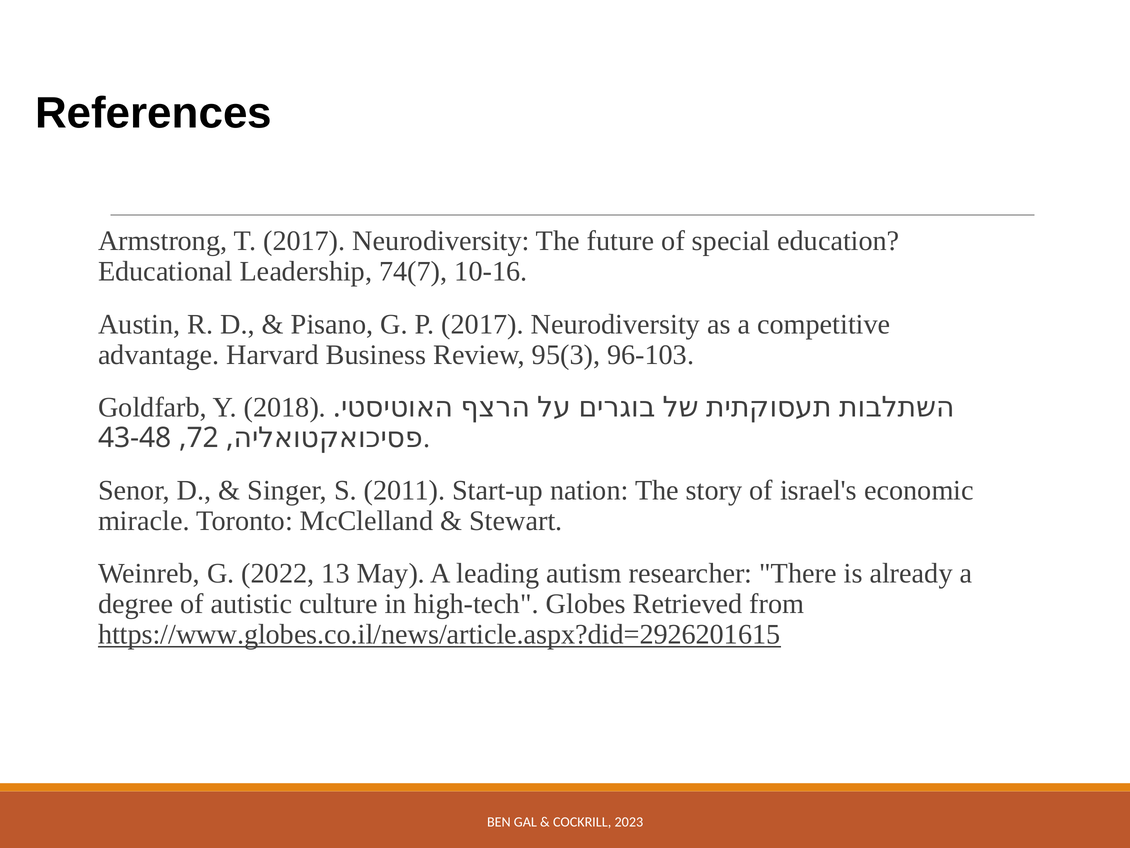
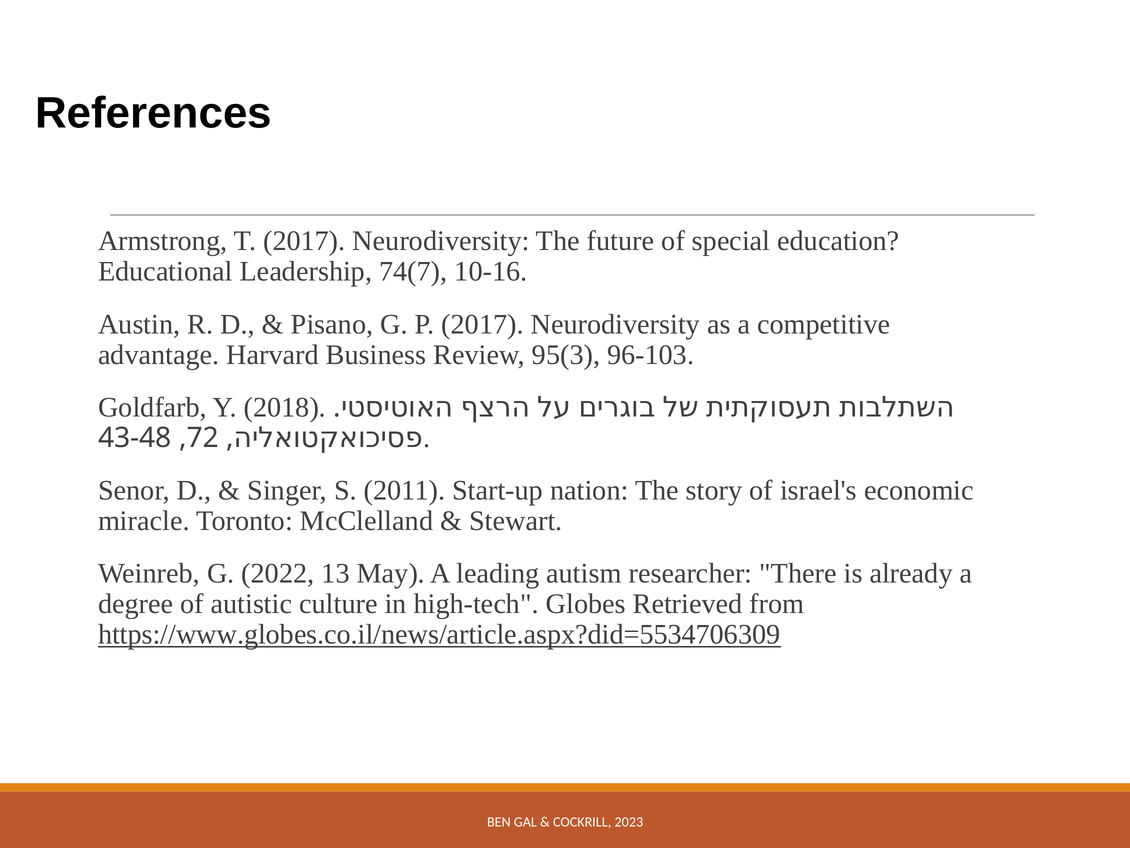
https://www.globes.co.il/news/article.aspx?did=2926201615: https://www.globes.co.il/news/article.aspx?did=2926201615 -> https://www.globes.co.il/news/article.aspx?did=5534706309 (439, 634)
